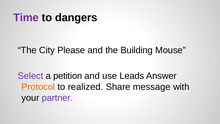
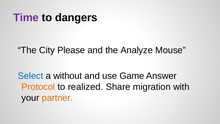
Building: Building -> Analyze (137, 50)
Select colour: purple -> blue (31, 76)
petition: petition -> without (68, 76)
Leads: Leads -> Game (132, 76)
message: message -> migration (152, 87)
partner colour: purple -> orange (57, 98)
